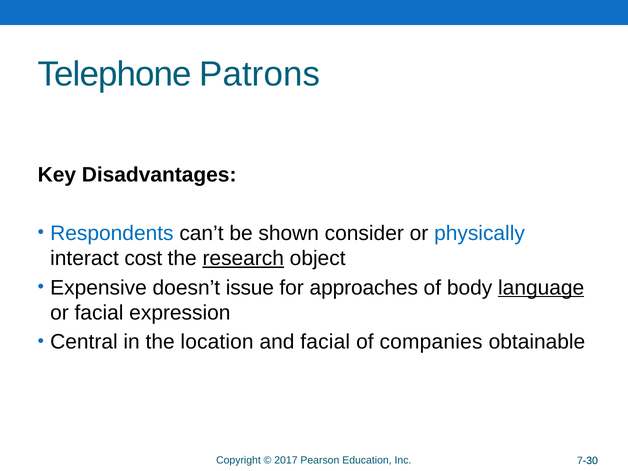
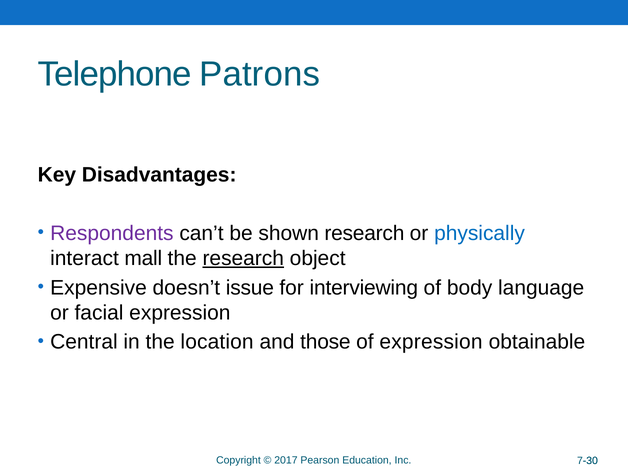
Respondents colour: blue -> purple (112, 233)
shown consider: consider -> research (364, 233)
cost: cost -> mall (143, 258)
approaches: approaches -> interviewing (364, 288)
language underline: present -> none (541, 288)
and facial: facial -> those (325, 342)
of companies: companies -> expression (431, 342)
